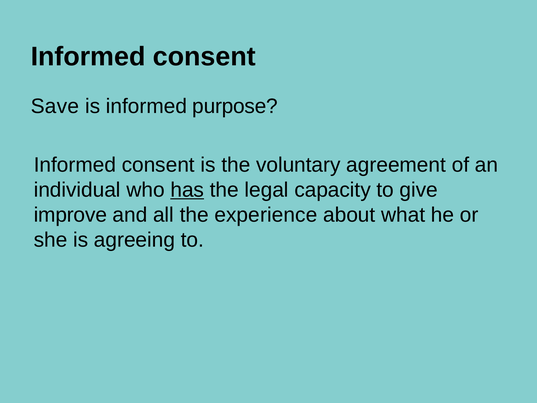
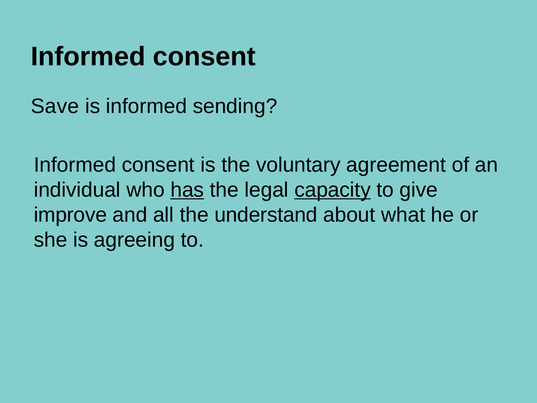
purpose: purpose -> sending (235, 106)
capacity underline: none -> present (333, 190)
experience: experience -> understand (266, 215)
